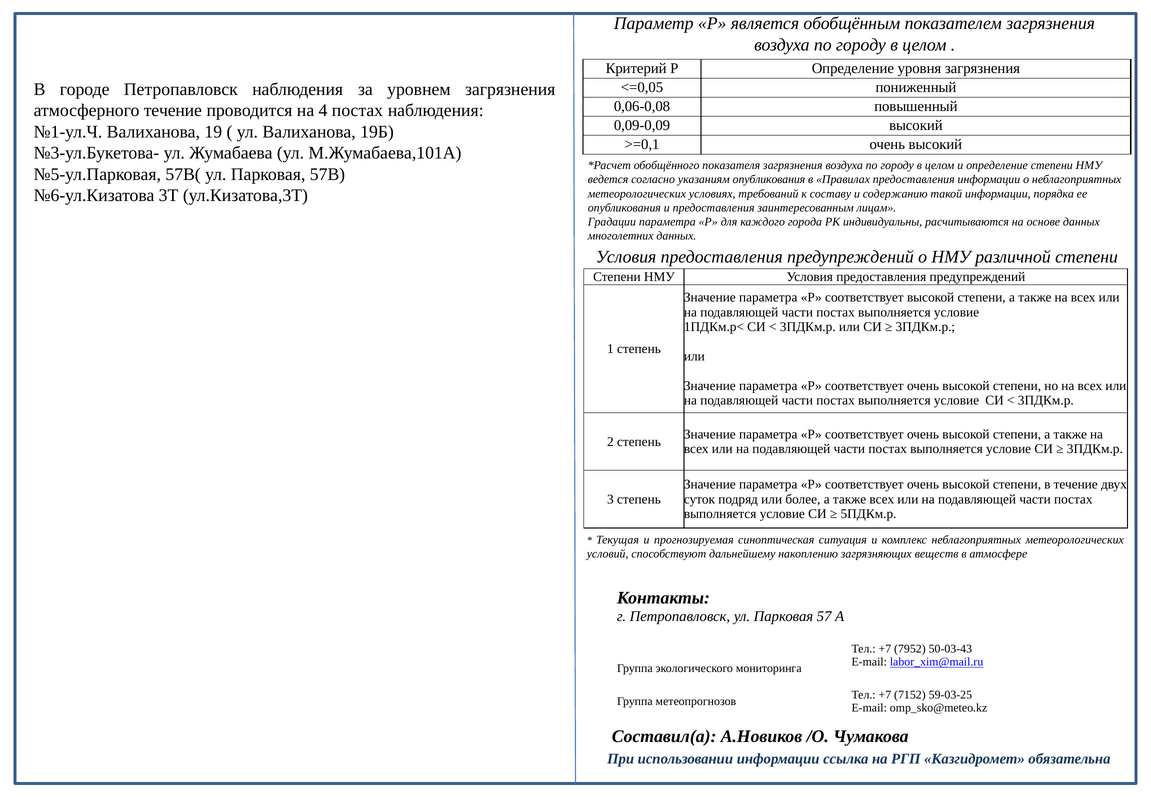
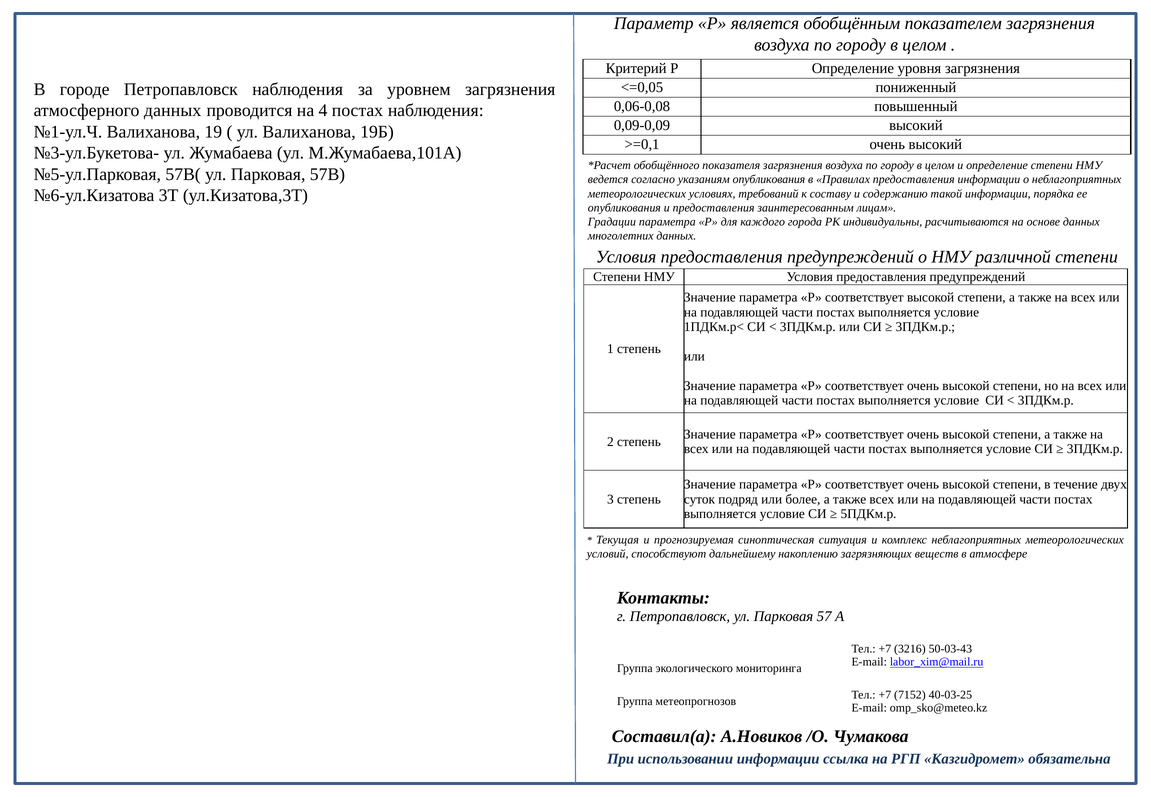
атмосферного течение: течение -> данных (173, 110)
7952: 7952 -> 3216 (910, 649)
59-03-25: 59-03-25 -> 40-03-25 (950, 695)
